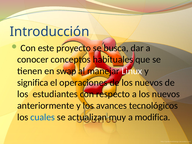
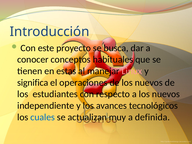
swap: swap -> estas (66, 71)
Linux colour: white -> pink (132, 71)
anteriormente: anteriormente -> independiente (46, 106)
modifica: modifica -> definida (152, 117)
